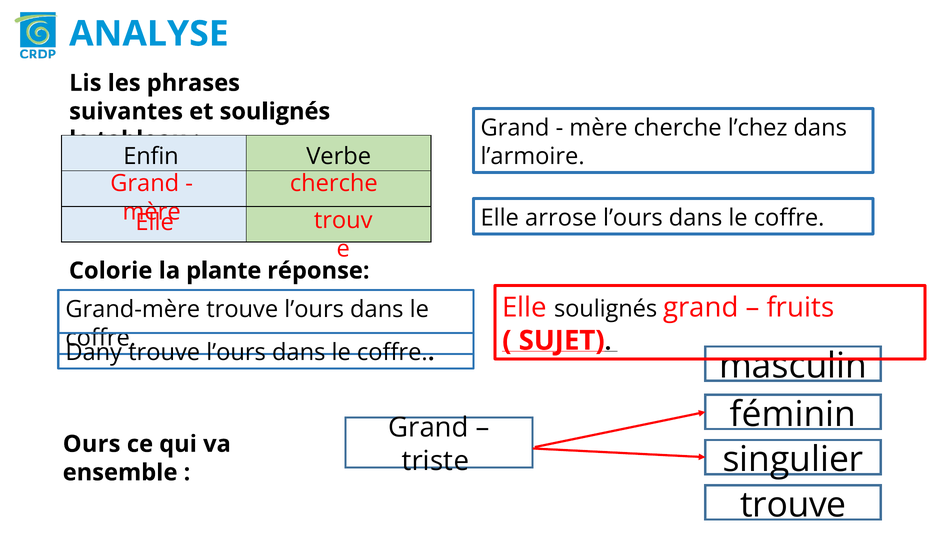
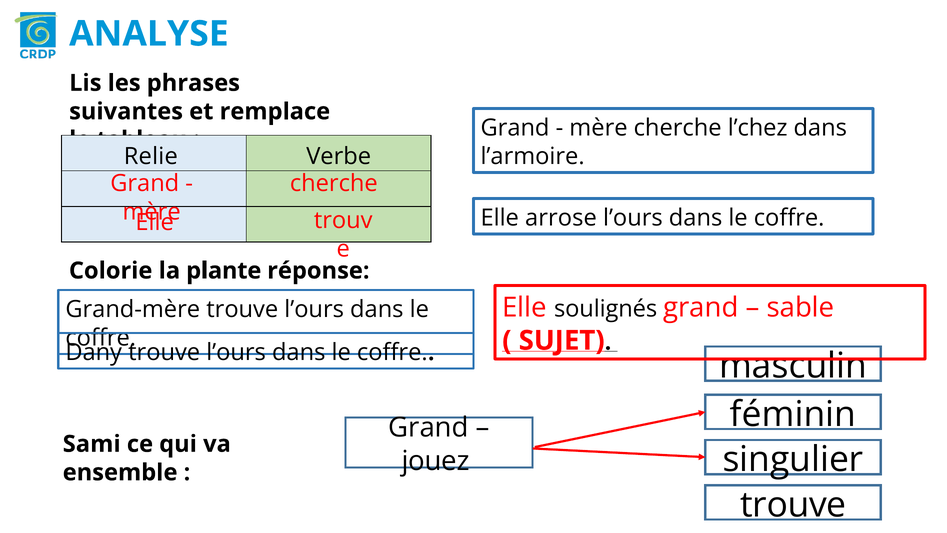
et soulignés: soulignés -> remplace (275, 111)
Enfin: Enfin -> Relie (151, 156)
fruits: fruits -> sable (801, 307)
Ours: Ours -> Sami (92, 444)
triste: triste -> jouez (435, 461)
